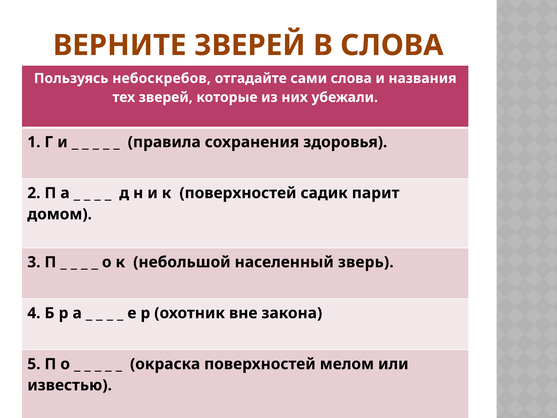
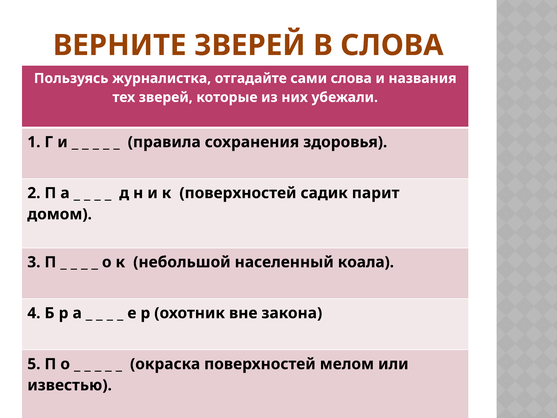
небоскребов: небоскребов -> журналистка (162, 78)
зверь: зверь -> коала (366, 262)
